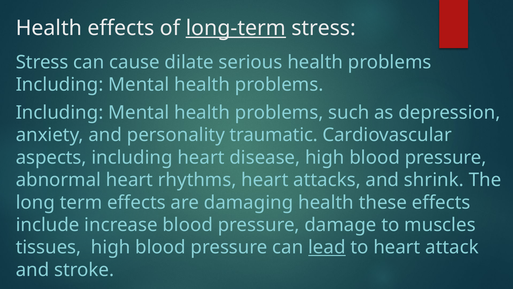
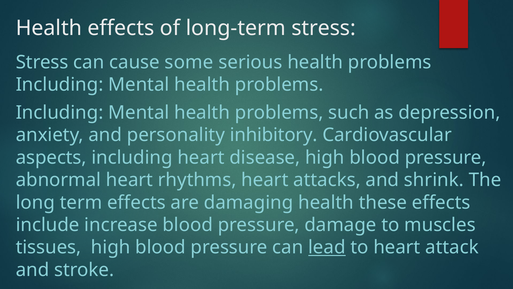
long-term underline: present -> none (236, 28)
dilate: dilate -> some (189, 62)
traumatic: traumatic -> inhibitory (274, 135)
